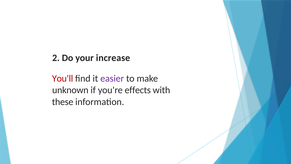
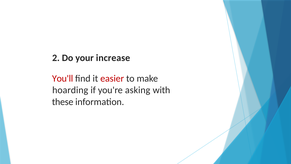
easier colour: purple -> red (112, 78)
unknown: unknown -> hoarding (70, 90)
effects: effects -> asking (138, 90)
